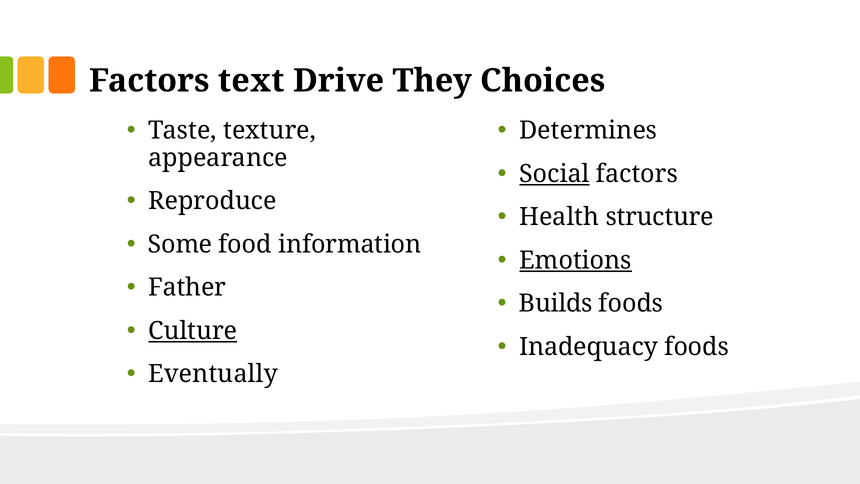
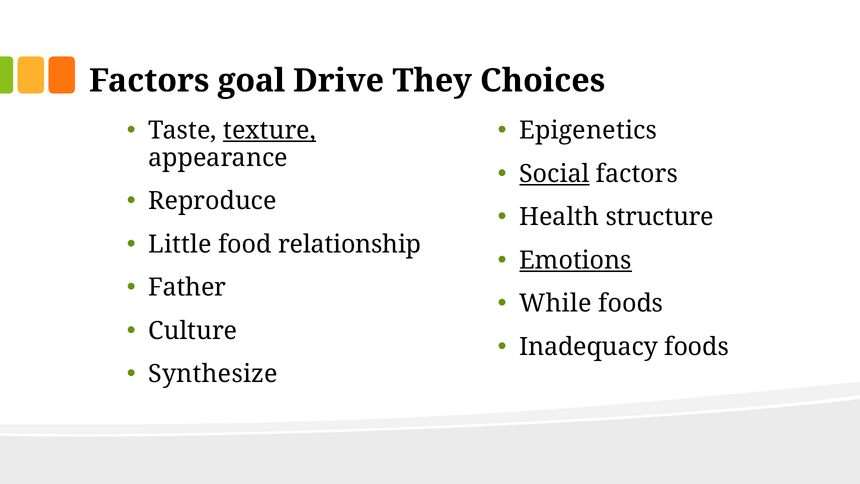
text: text -> goal (251, 81)
texture underline: none -> present (270, 131)
Determines: Determines -> Epigenetics (588, 131)
Some: Some -> Little (180, 244)
information: information -> relationship (350, 244)
Builds: Builds -> While (555, 304)
Culture underline: present -> none (193, 331)
Eventually: Eventually -> Synthesize (213, 374)
